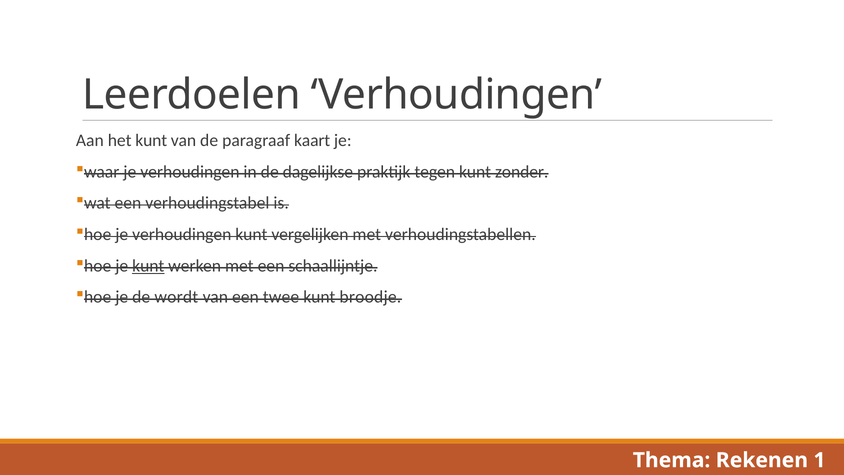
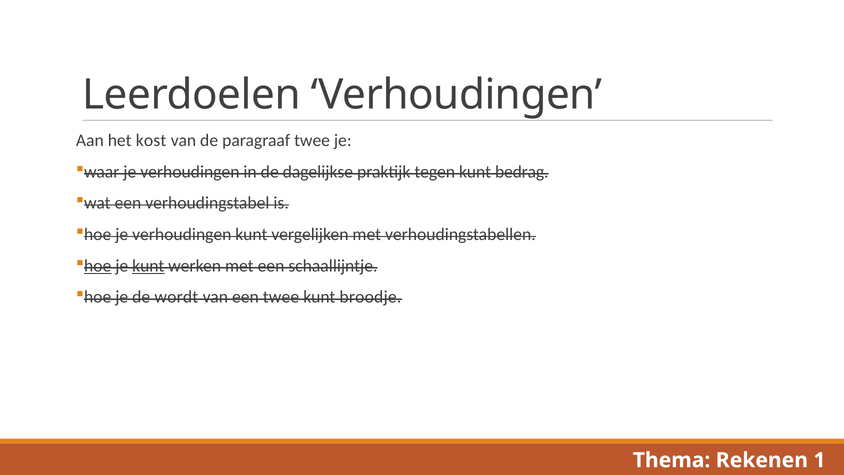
het kunt: kunt -> kost (151, 140)
paragraaf kaart: kaart -> twee (312, 140)
zonder: zonder -> bedrag (522, 172)
hoe underline: none -> present (98, 266)
